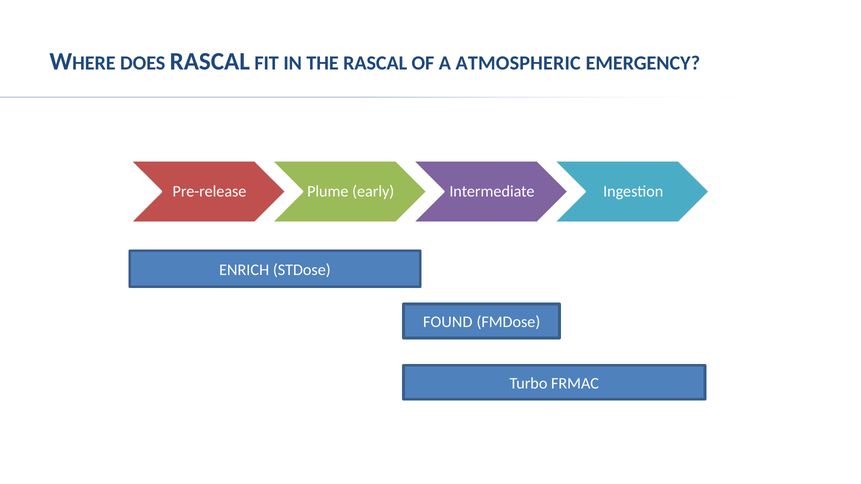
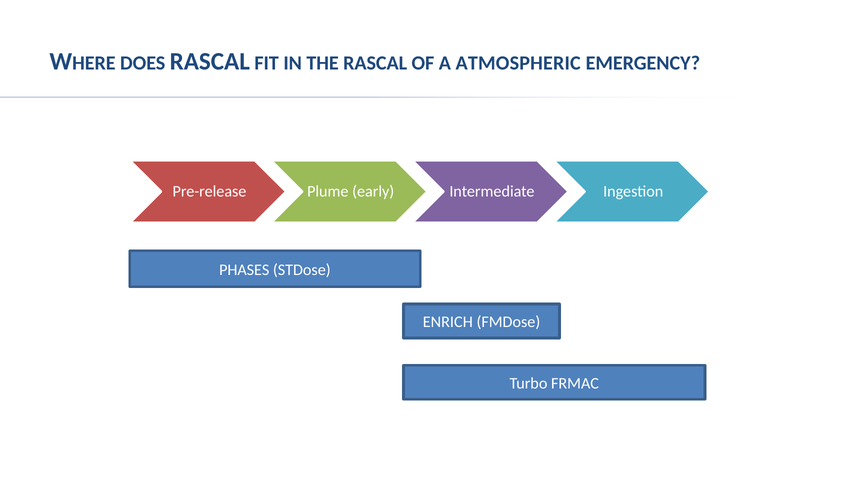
ENRICH: ENRICH -> PHASES (244, 270)
FOUND: FOUND -> ENRICH (448, 322)
